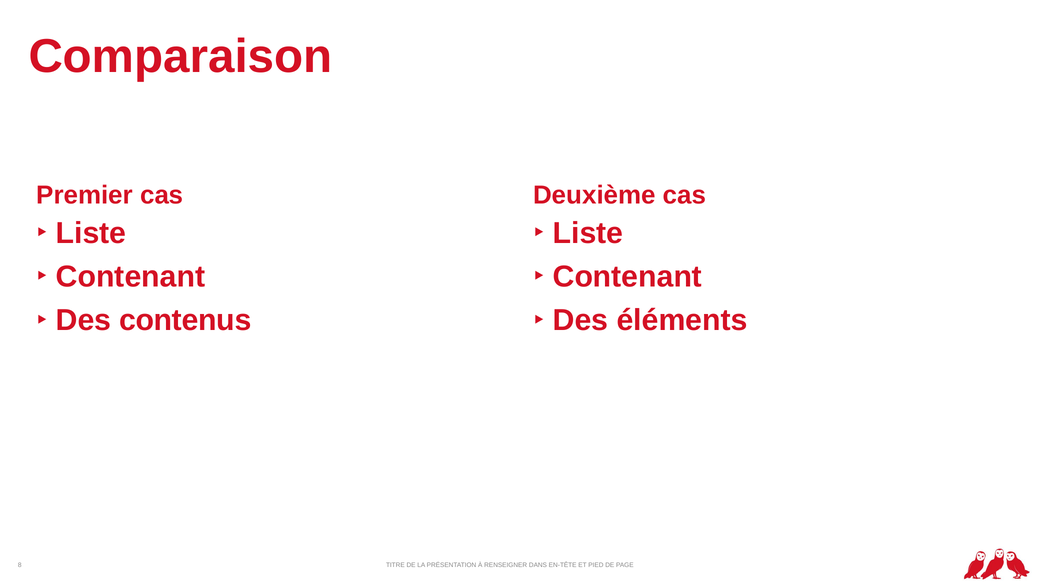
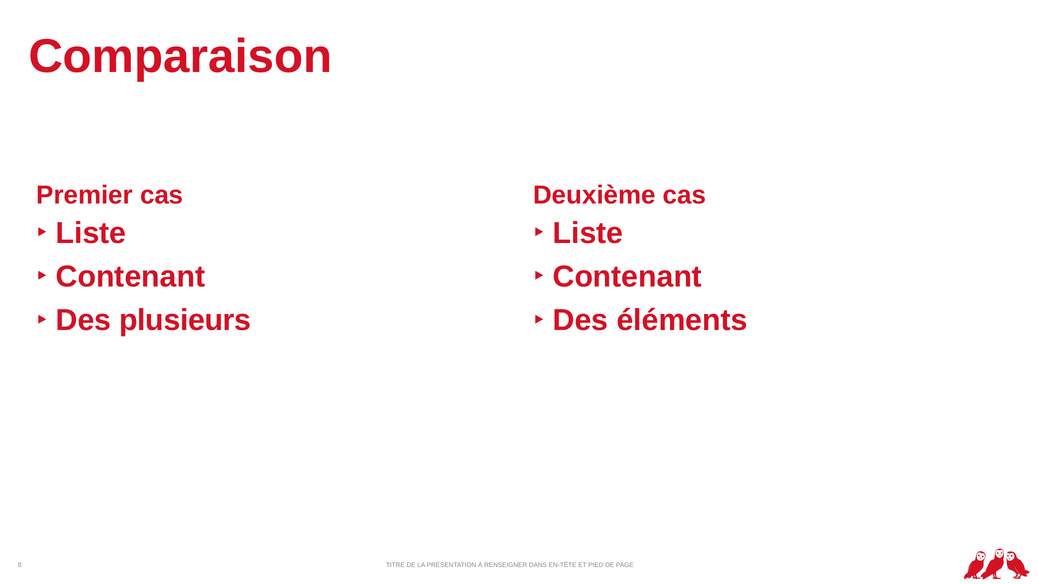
contenus: contenus -> plusieurs (185, 320)
